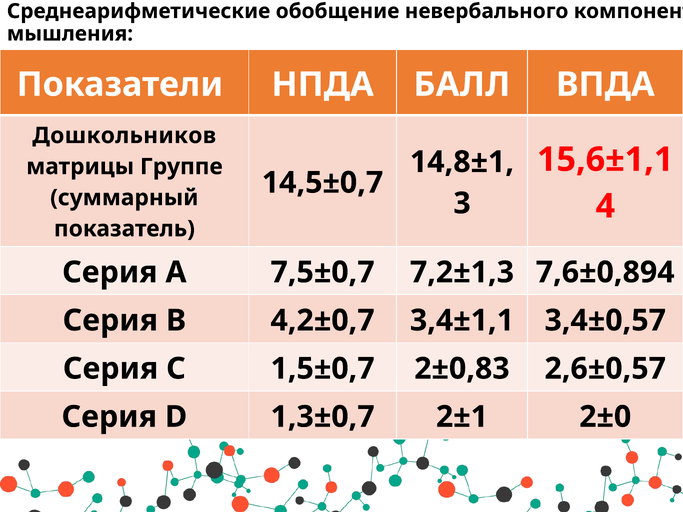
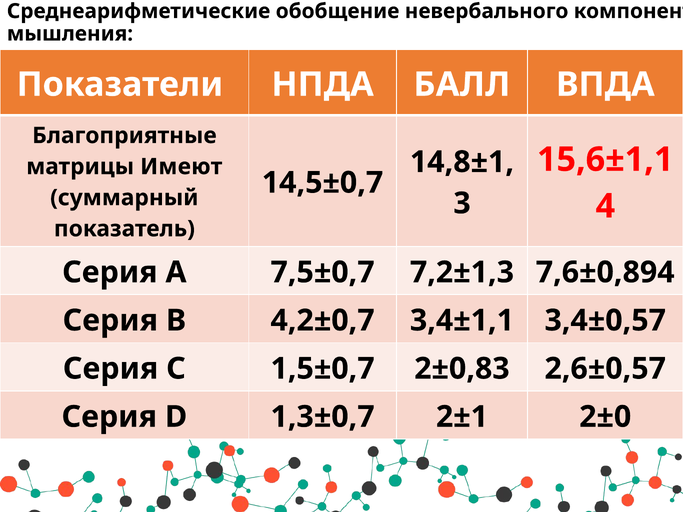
Дошкольников: Дошкольников -> Благоприятные (124, 136)
Группе: Группе -> Имеют (181, 167)
